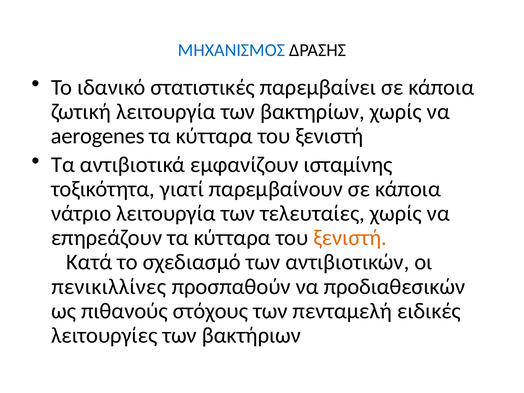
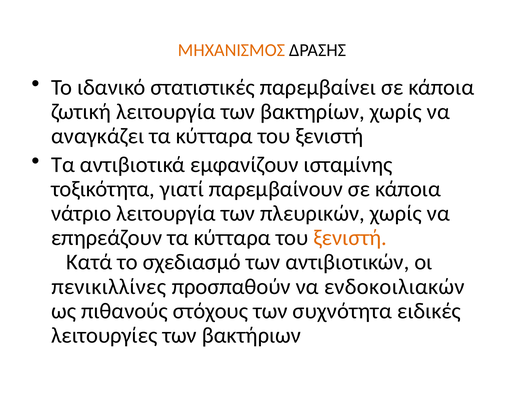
ΜΗΧΑΝΙΣΜΟΣ colour: blue -> orange (232, 50)
aerogenes: aerogenes -> αναγκάζει (98, 136)
τελευταίες: τελευταίες -> πλευρικών (313, 213)
προδιαθεσικών: προδιαθεσικών -> ενδοκοιλιακών (394, 287)
πενταμελή: πενταμελή -> συχνότητα (342, 311)
